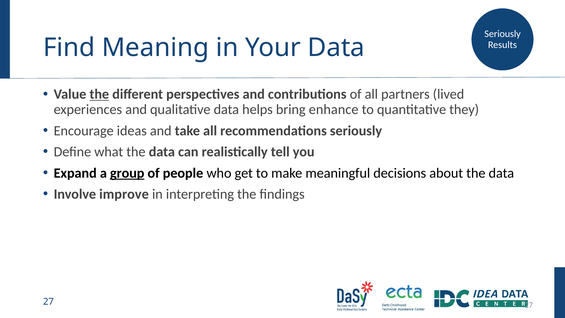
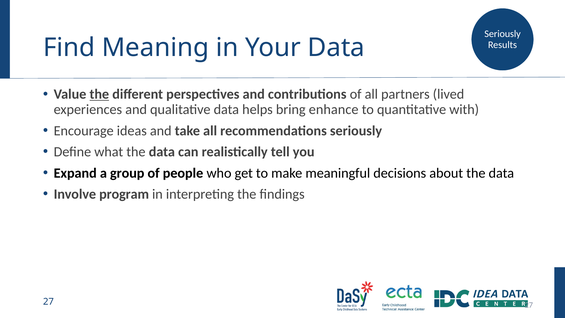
they: they -> with (464, 110)
group underline: present -> none (127, 173)
improve: improve -> program (124, 194)
